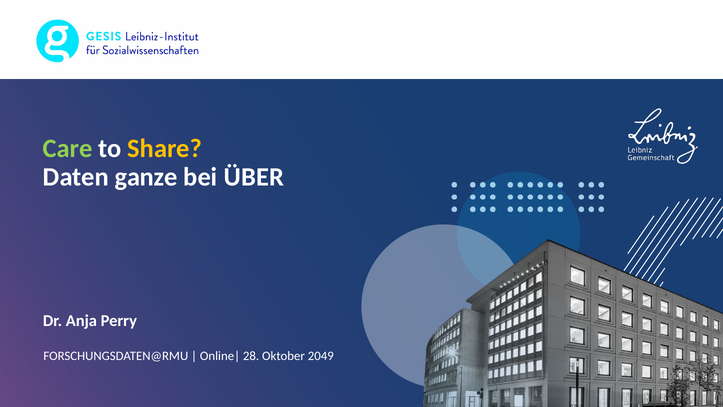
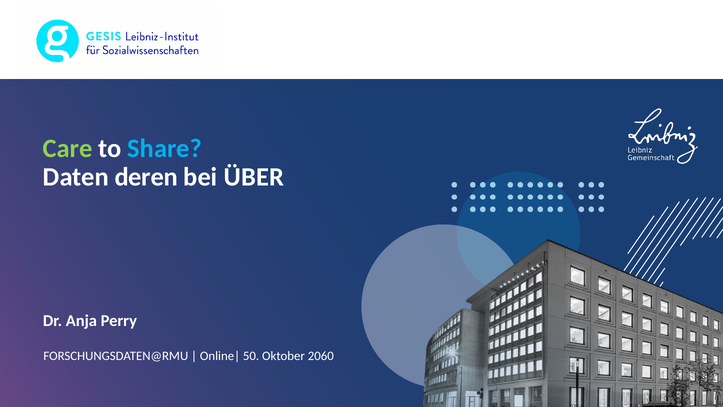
Share colour: yellow -> light blue (165, 149)
ganze: ganze -> deren (146, 177)
28: 28 -> 50 (251, 356)
2049: 2049 -> 2060 (321, 356)
